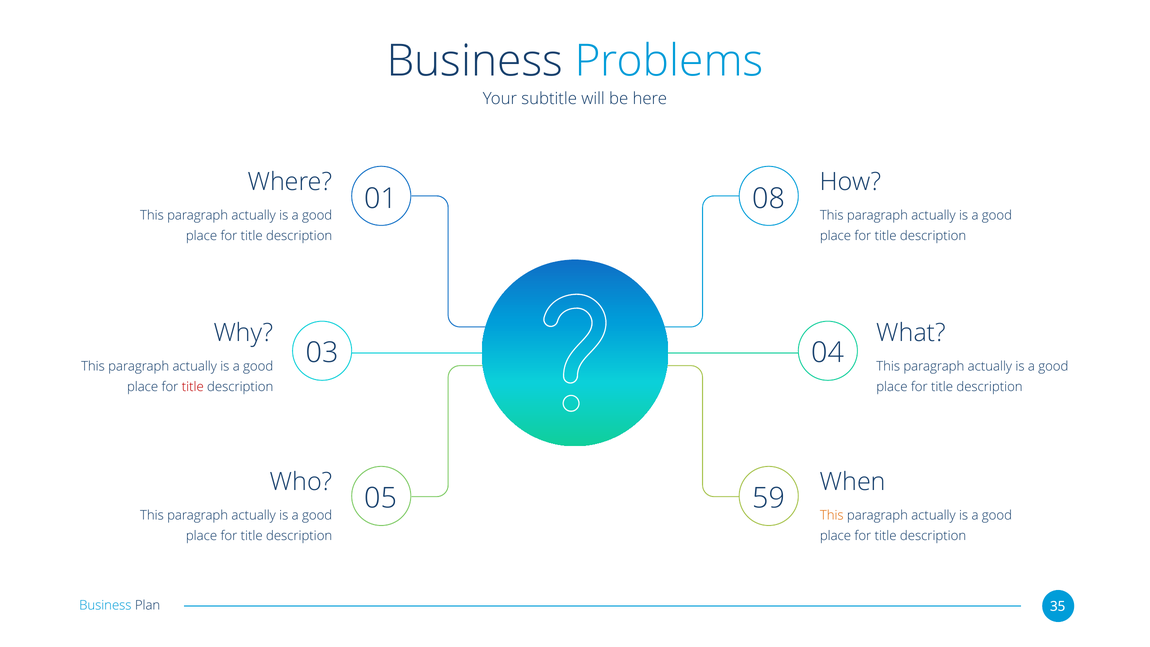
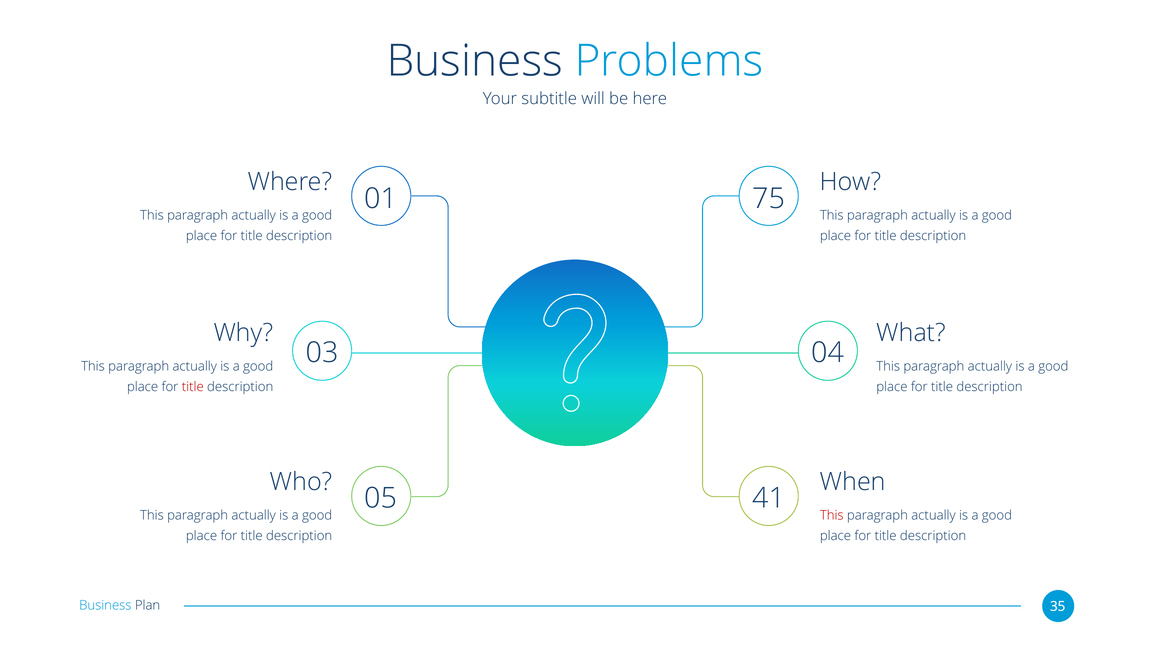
08: 08 -> 75 (769, 199)
59: 59 -> 41 (769, 498)
This colour: orange -> red (832, 515)
